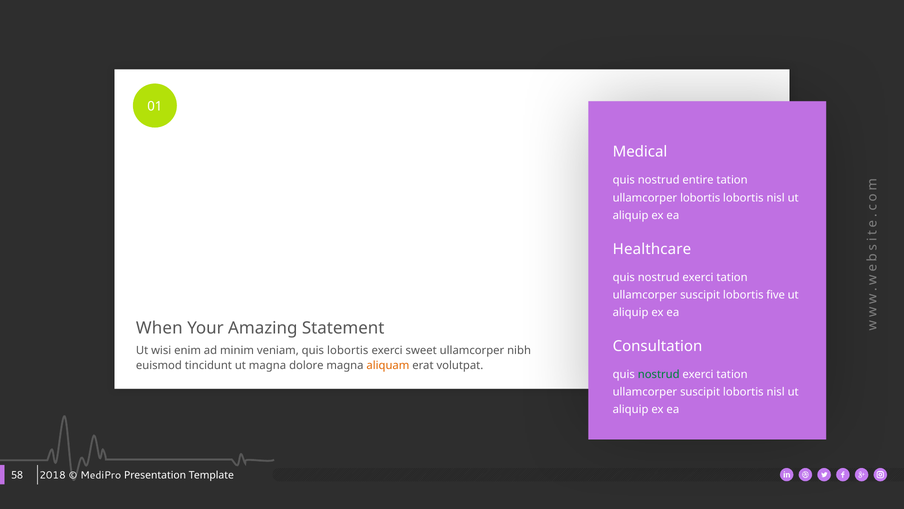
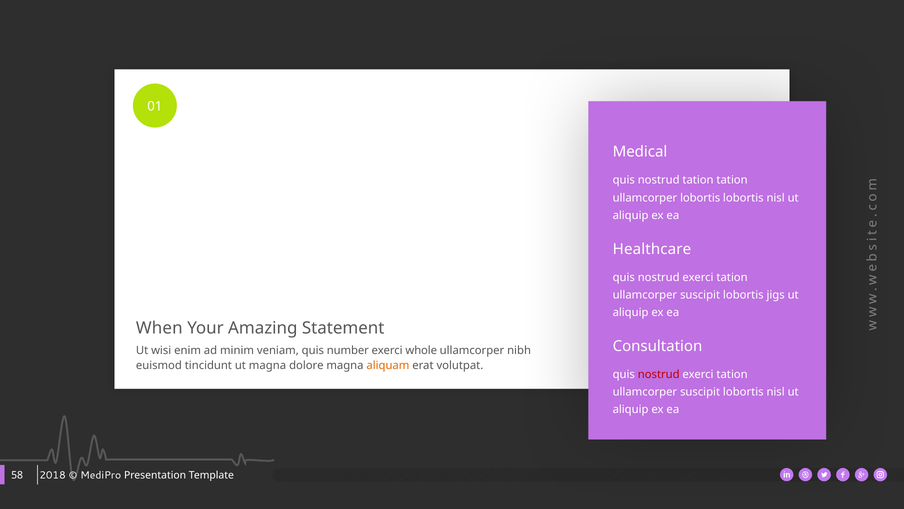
nostrud entire: entire -> tation (698, 180)
five: five -> jigs (776, 295)
quis lobortis: lobortis -> number (348, 350)
sweet: sweet -> whole (421, 350)
nostrud colour: green -> red (659, 374)
